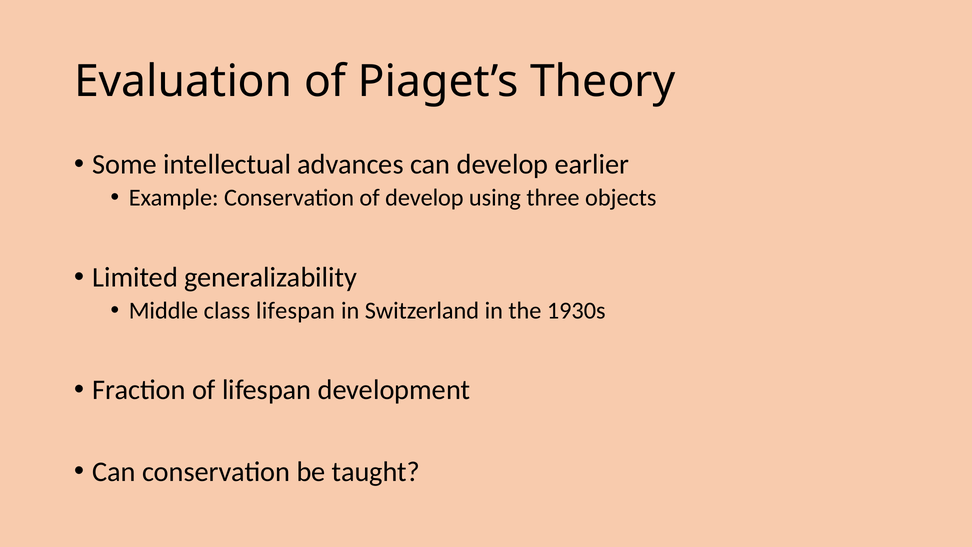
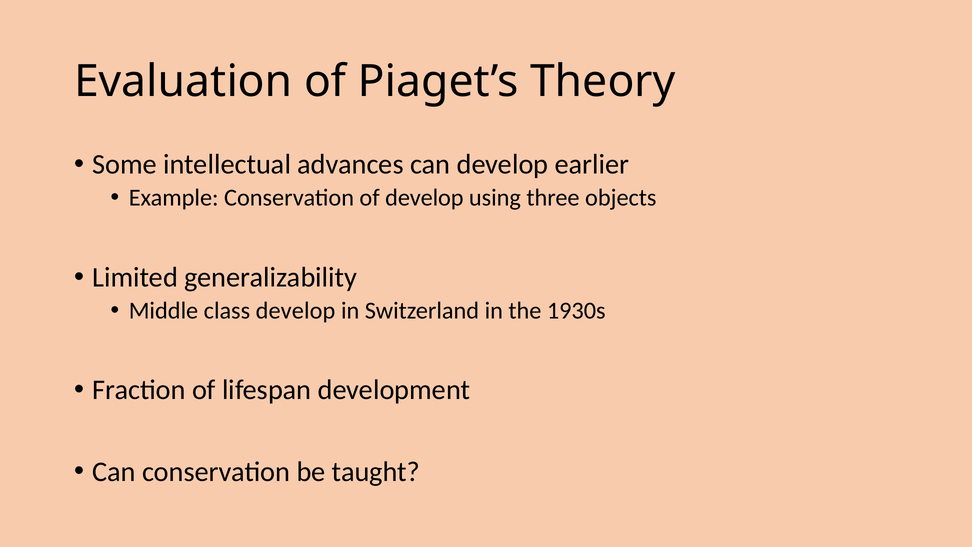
class lifespan: lifespan -> develop (296, 311)
